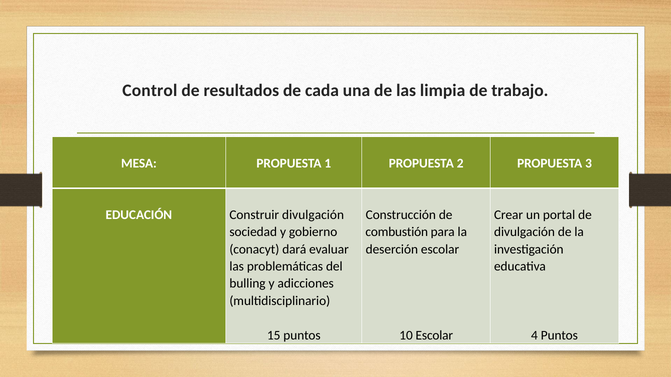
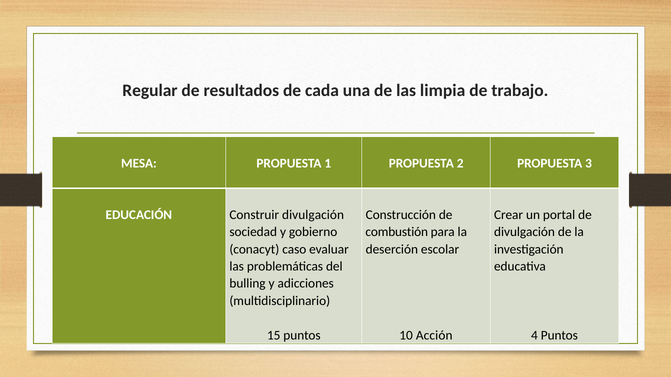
Control: Control -> Regular (150, 90)
dará: dará -> caso (294, 249)
10 Escolar: Escolar -> Acción (434, 336)
